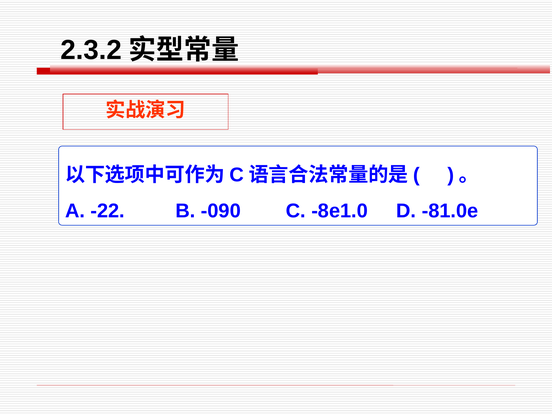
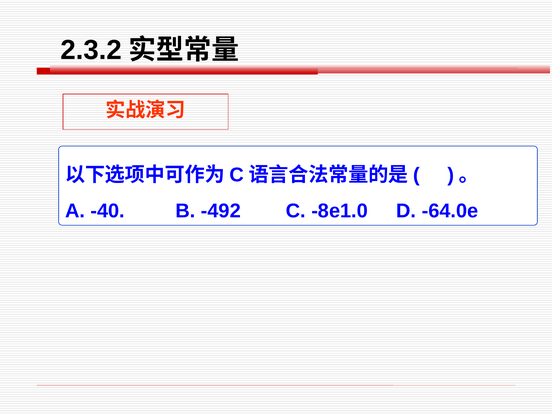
-22: -22 -> -40 (108, 211)
-090: -090 -> -492 (221, 211)
-81.0e: -81.0e -> -64.0e (450, 211)
